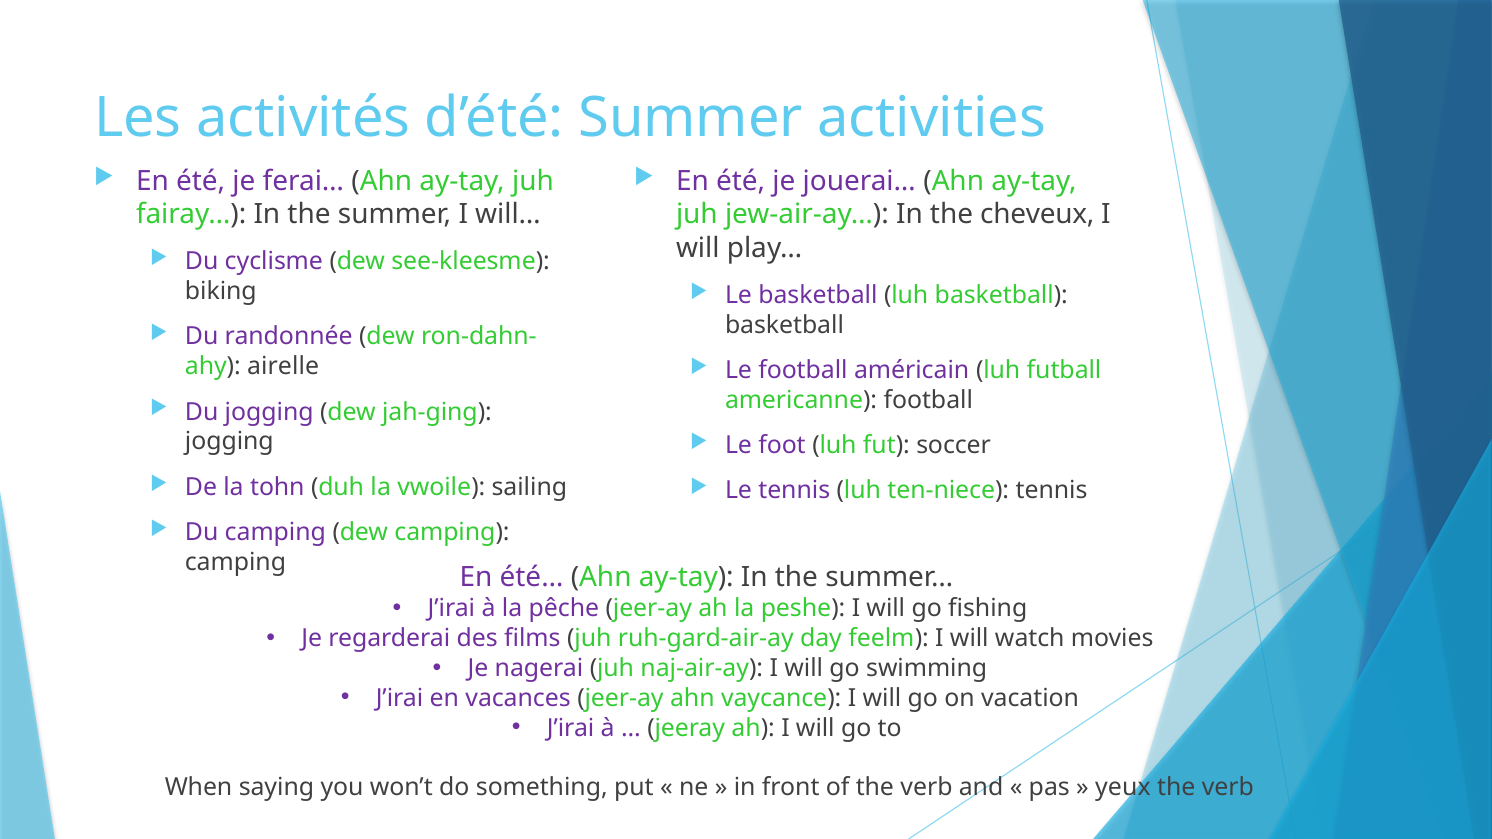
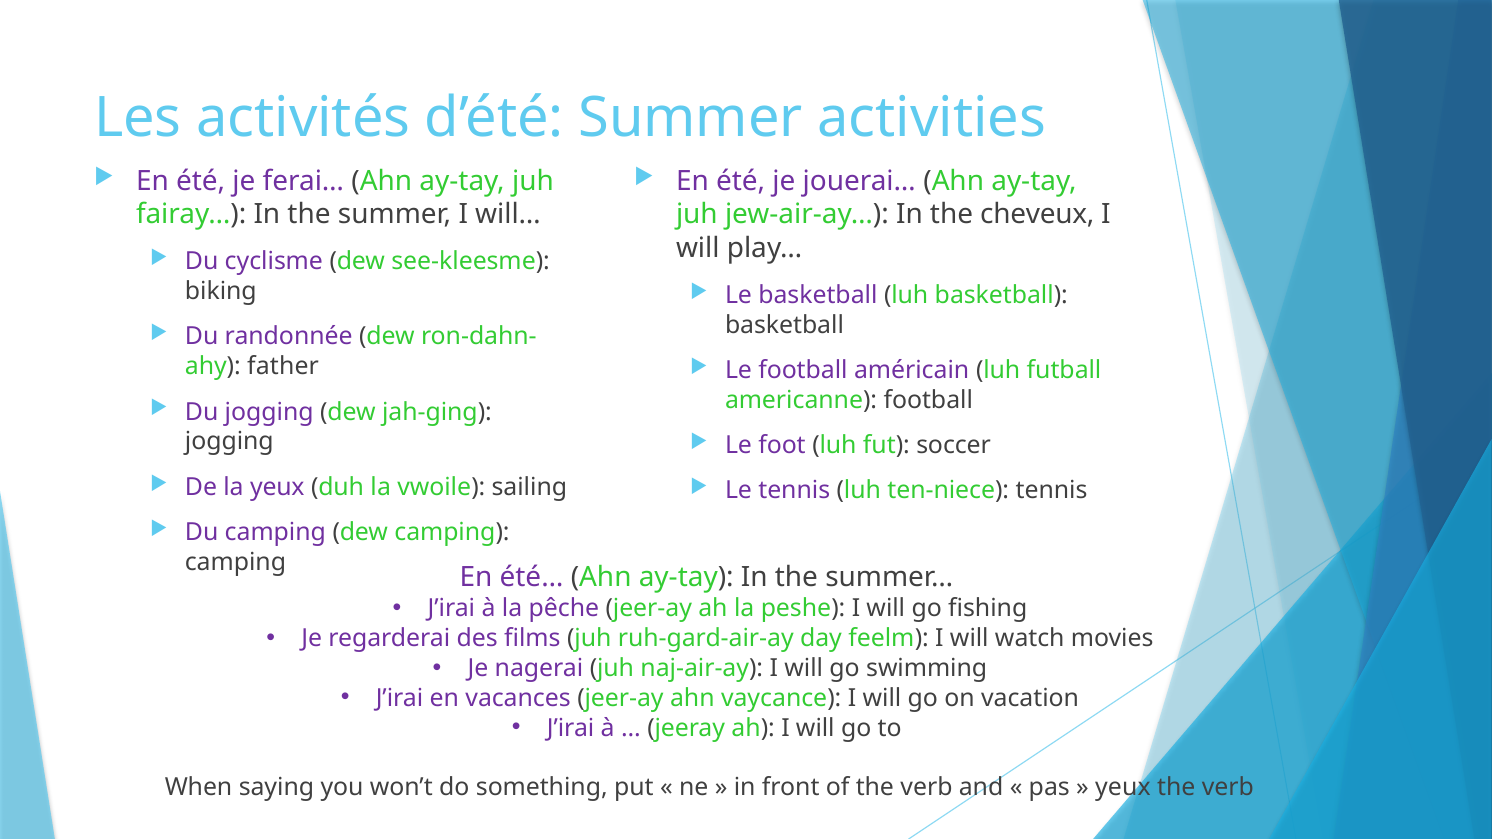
airelle: airelle -> father (283, 367)
la tohn: tohn -> yeux (277, 487)
